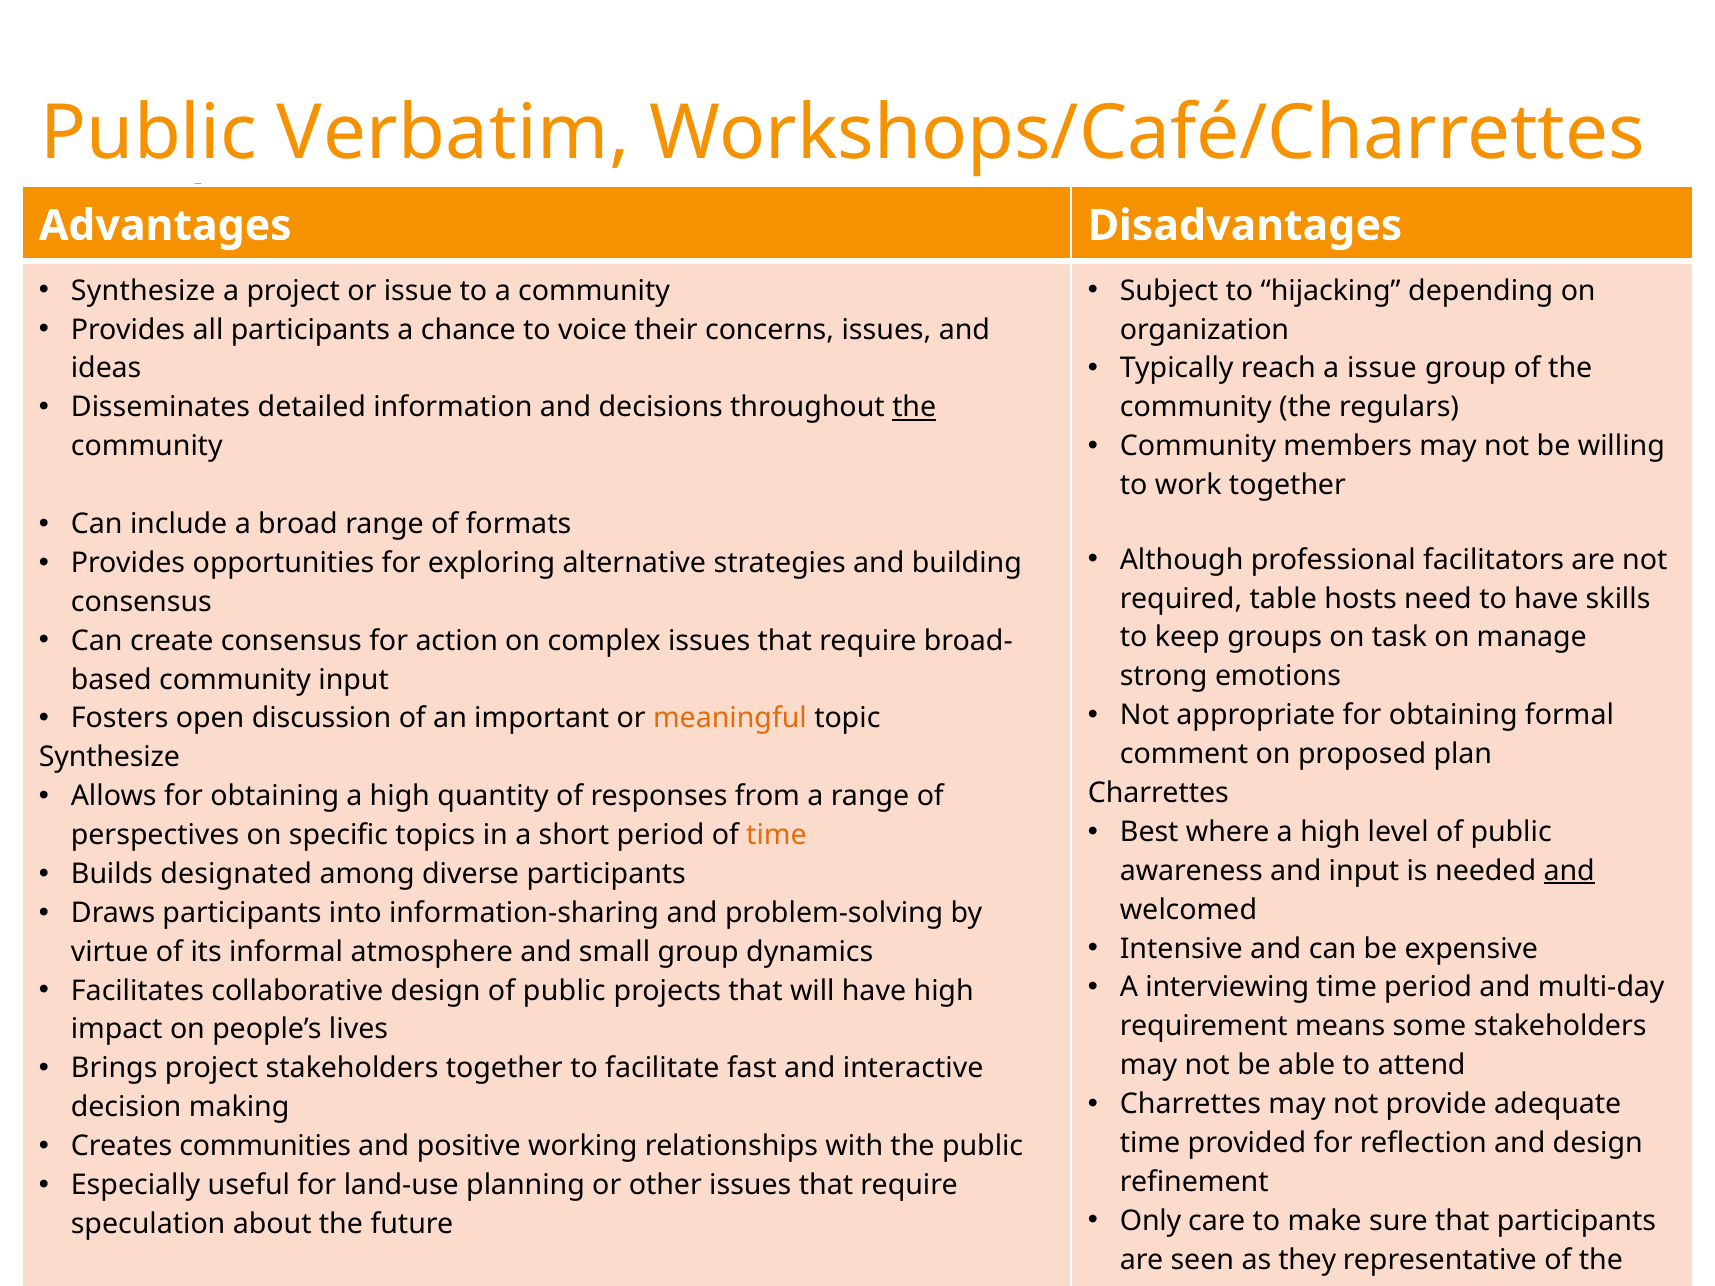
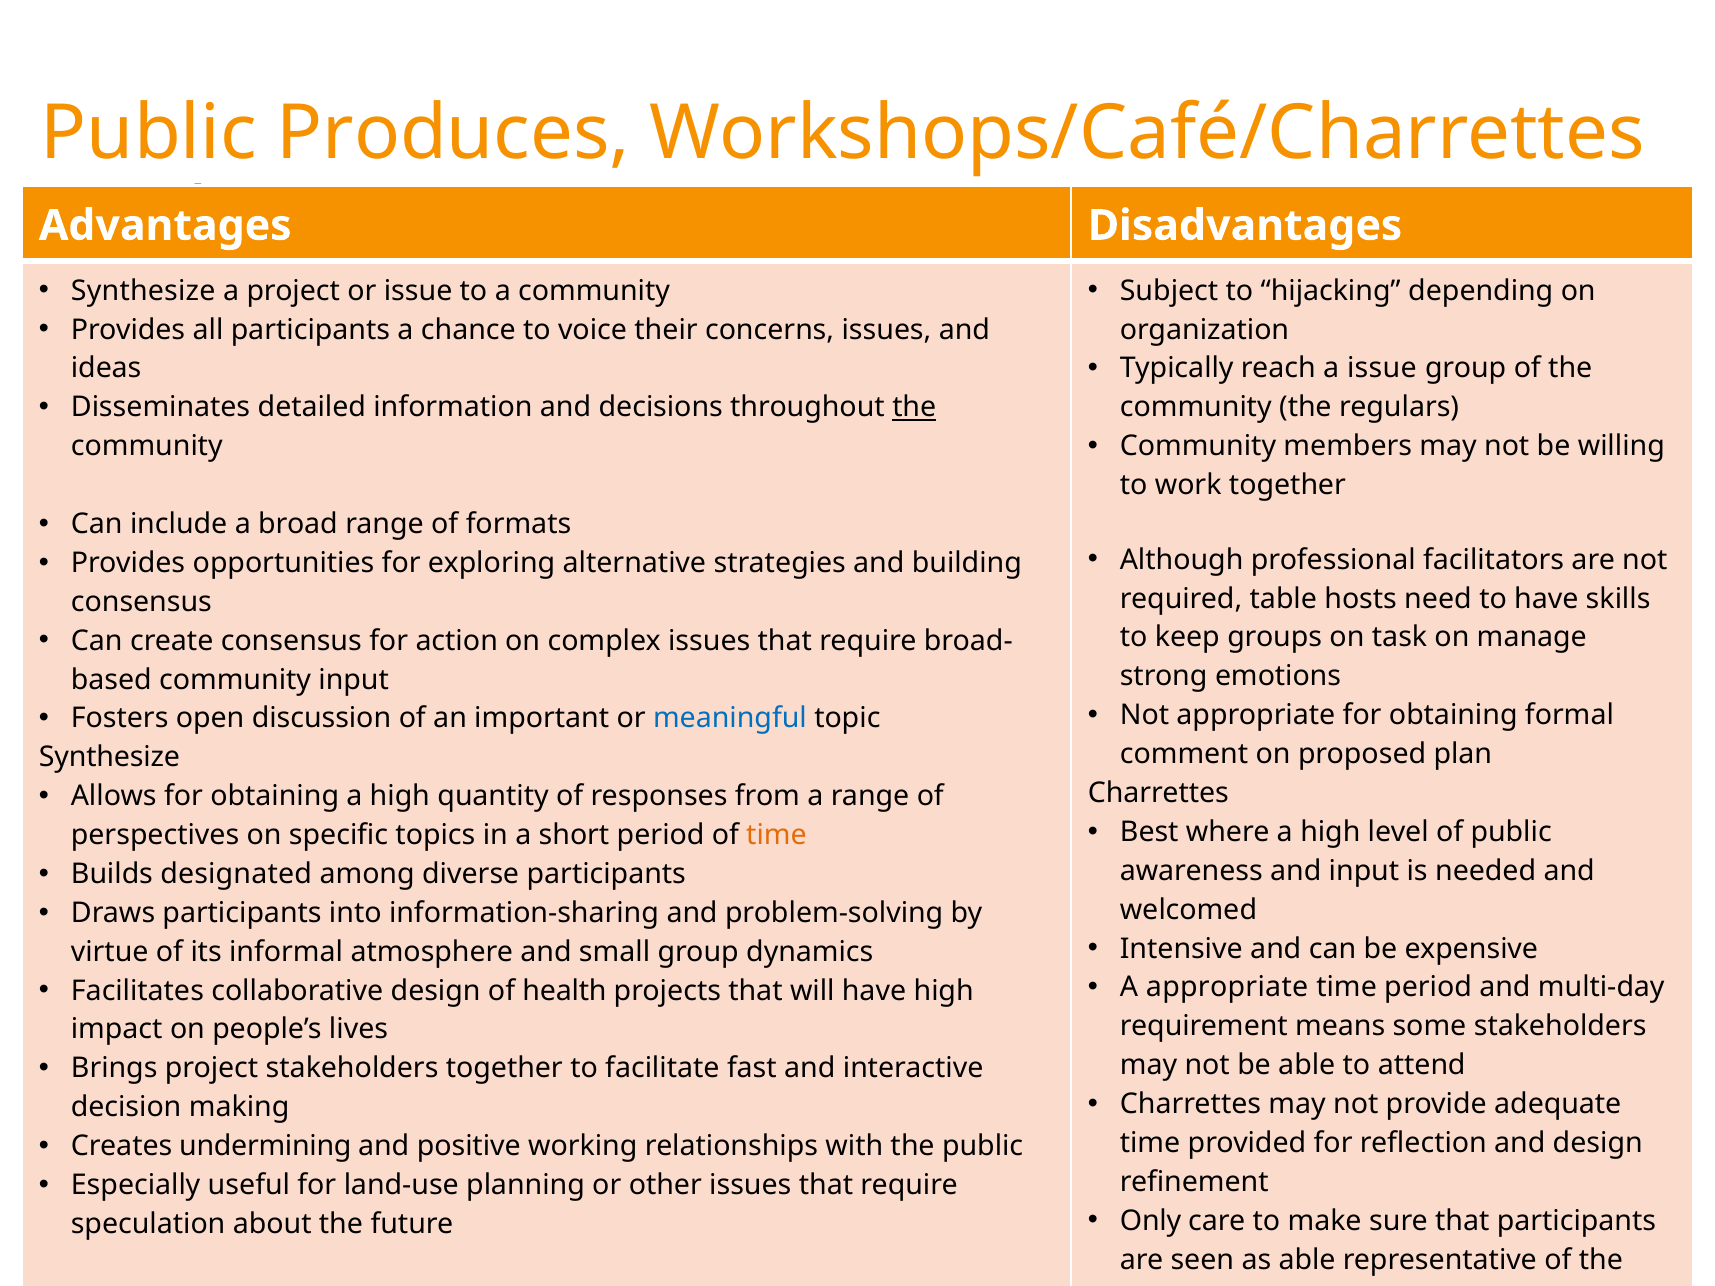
Verbatim: Verbatim -> Produces (453, 134)
meaningful colour: orange -> blue (730, 719)
and underline: present -> none (1569, 871)
A interviewing: interviewing -> appropriate (1227, 988)
design of public: public -> health (564, 991)
communities: communities -> undermining (265, 1146)
as they: they -> able (1307, 1260)
